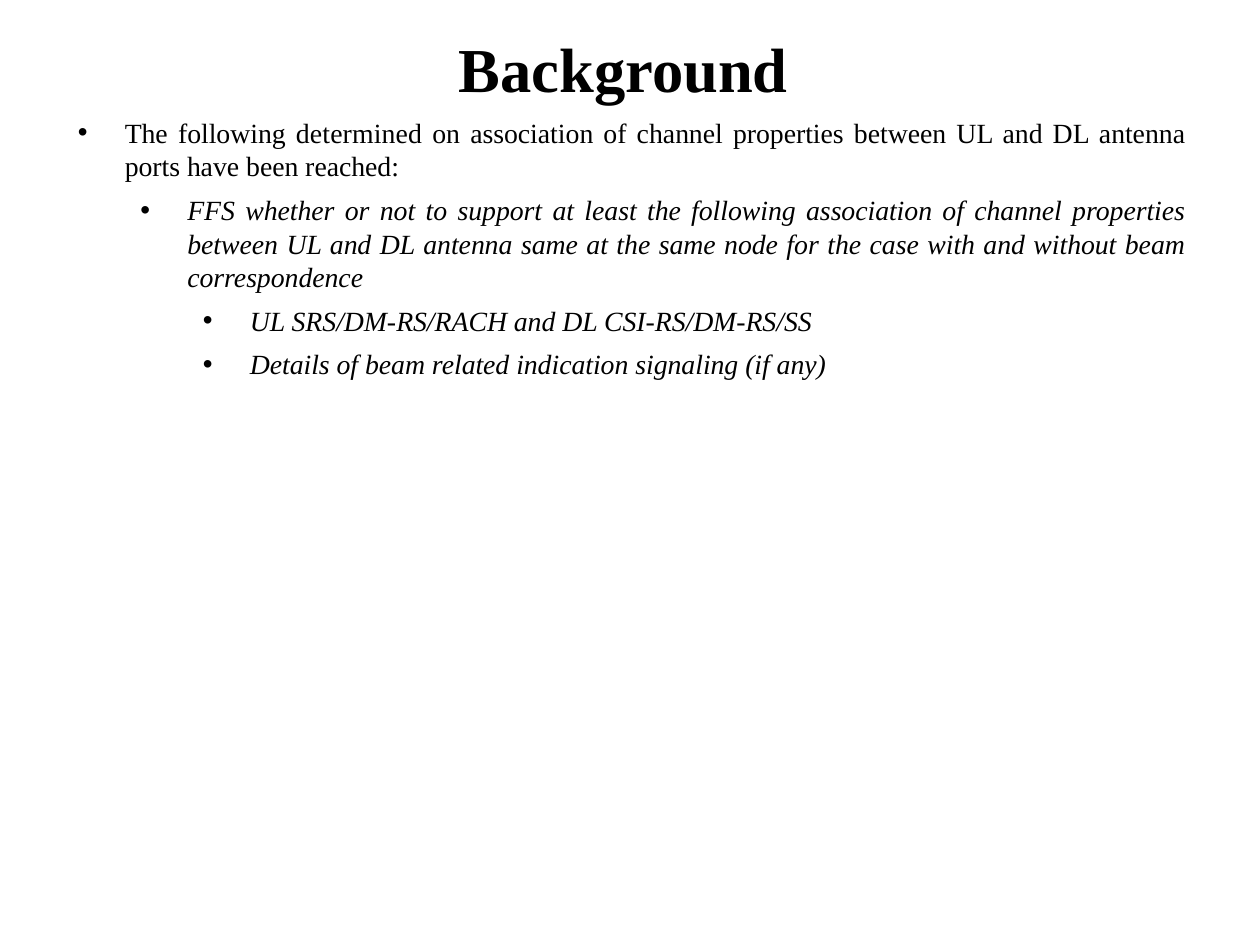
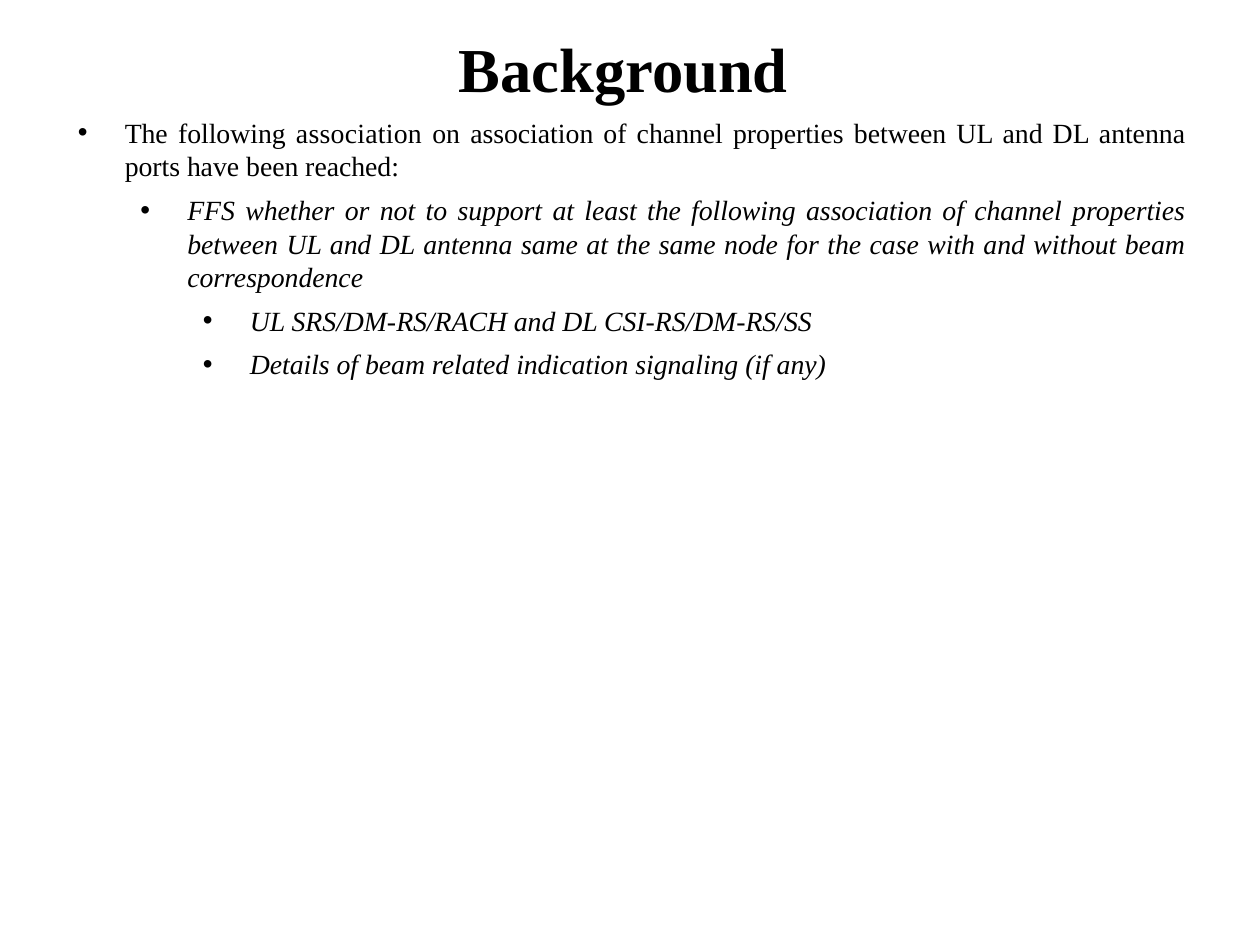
determined: determined -> association (359, 134)
